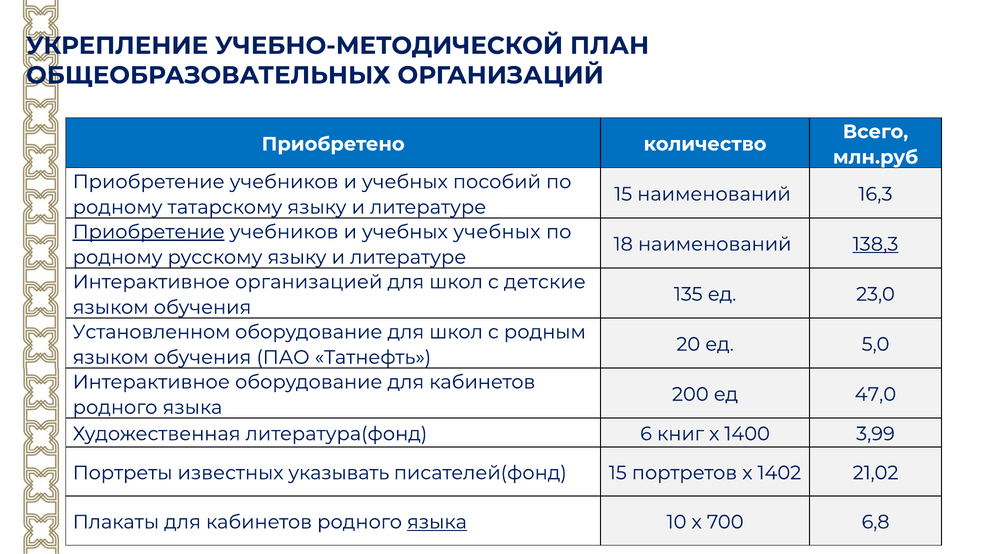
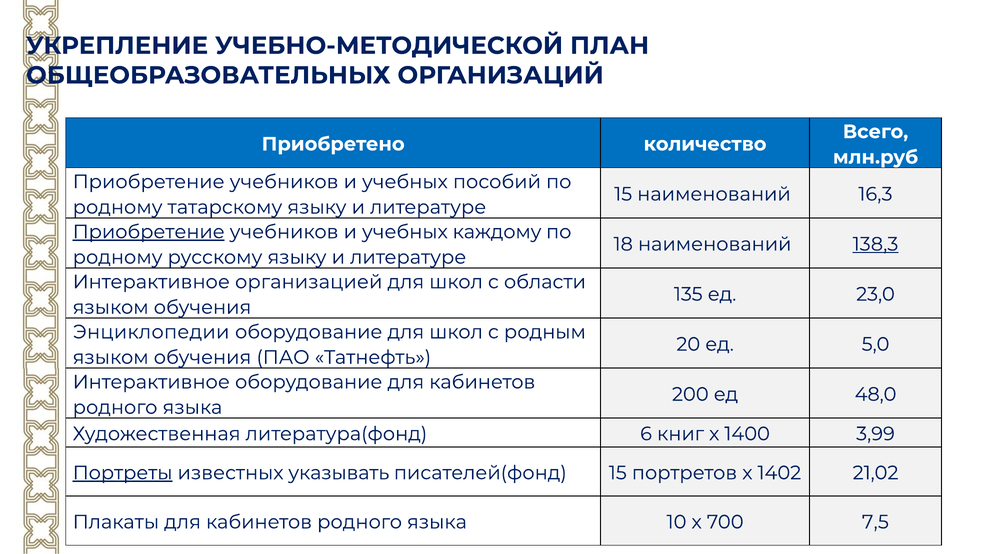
учебных учебных: учебных -> каждому (497, 232)
детские: детские -> области (545, 282)
Установленном: Установленном -> Энциклопедии (151, 332)
47,0: 47,0 -> 48,0 (876, 394)
Портреты underline: none -> present (123, 472)
языка underline: present -> none (437, 522)
6,8: 6,8 -> 7,5 (875, 522)
